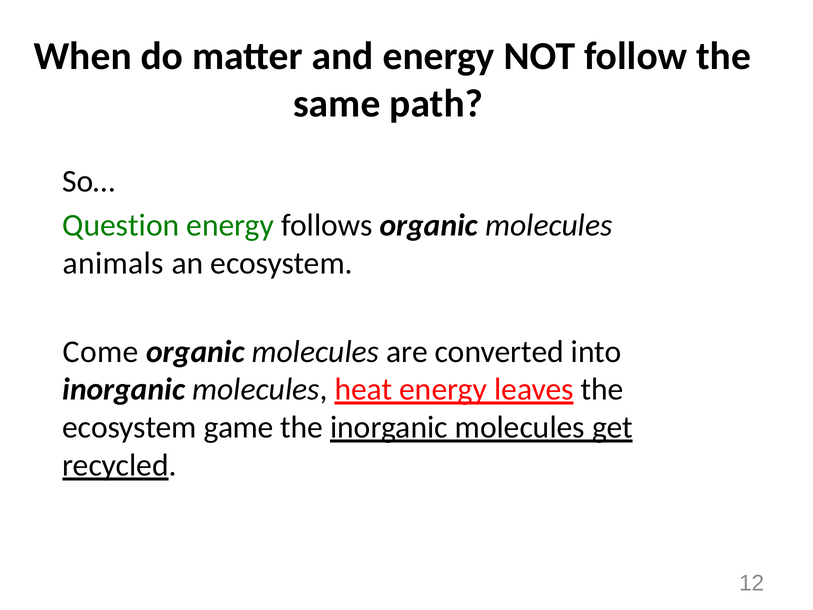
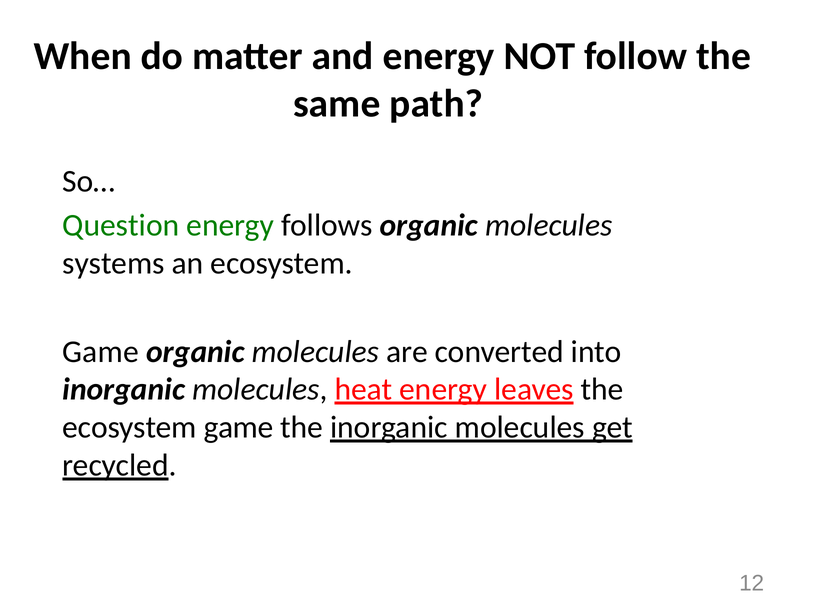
animals: animals -> systems (113, 263)
Come: Come -> Game (101, 351)
